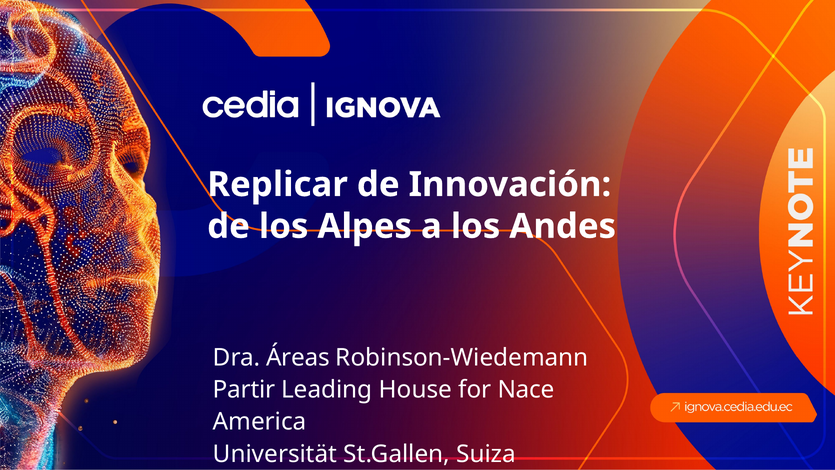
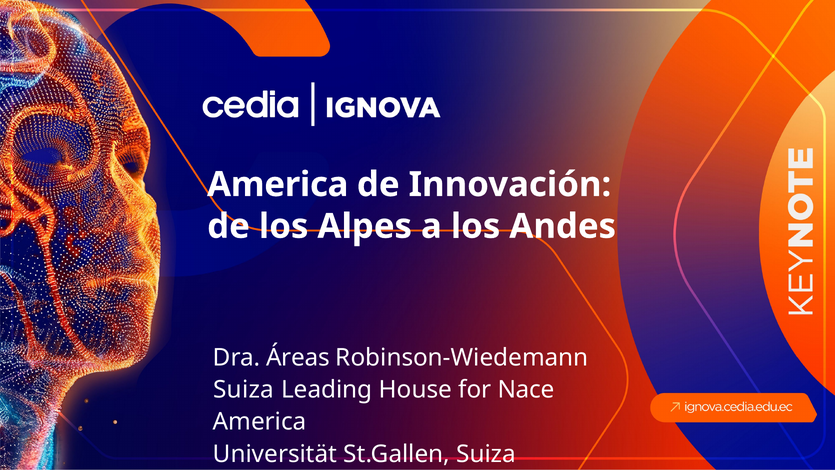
Replicar: Replicar -> America (278, 184)
Partir: Partir -> Suiza (244, 389)
